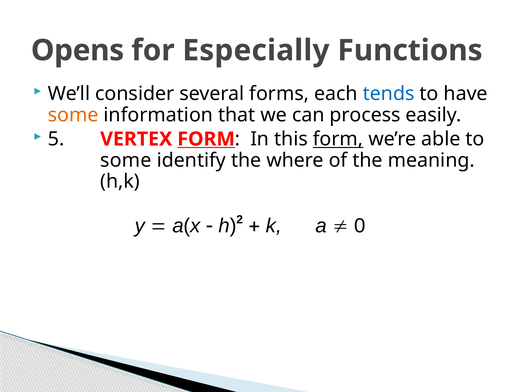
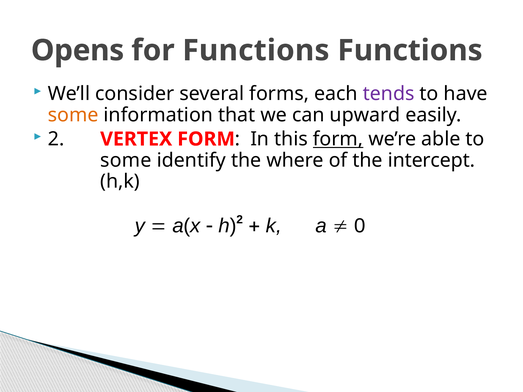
for Especially: Especially -> Functions (256, 50)
tends colour: blue -> purple (389, 94)
process: process -> upward (365, 115)
5: 5 -> 2 (56, 139)
FORM underline: present -> none (206, 139)
meaning: meaning -> intercept (431, 160)
